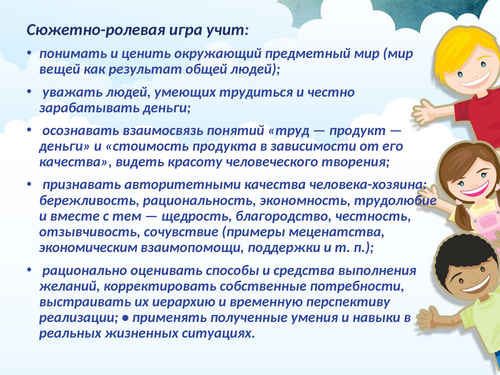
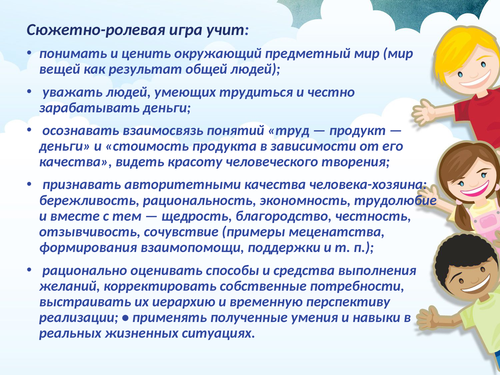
экономическим: экономическим -> формирования (88, 247)
